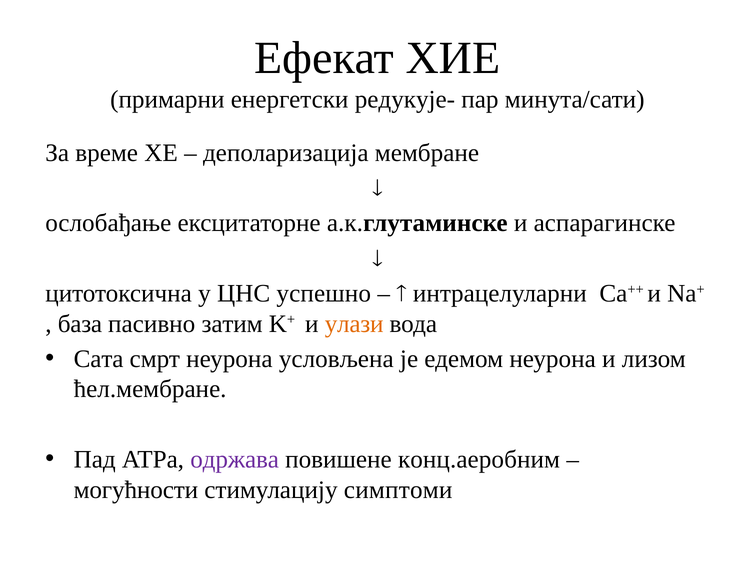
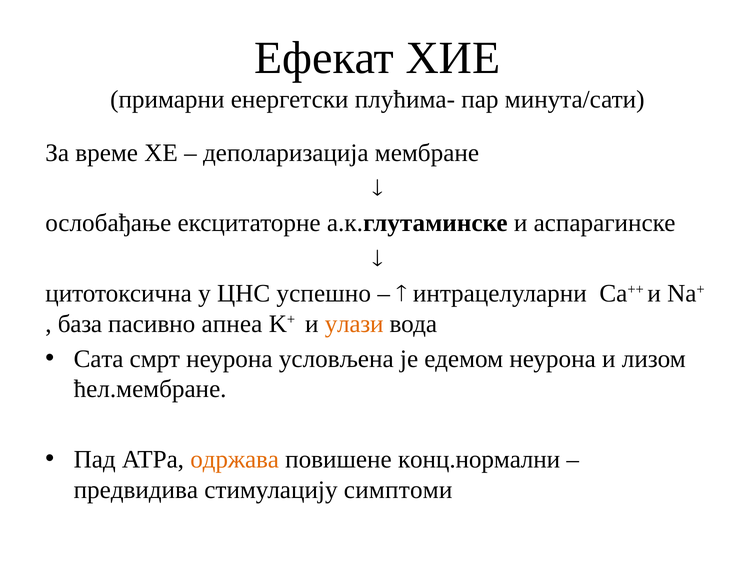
редукује-: редукује- -> плућима- (405, 99)
затим: затим -> апнеа (232, 324)
одржава colour: purple -> orange (235, 460)
конц.аеробним: конц.аеробним -> конц.нормални (479, 460)
могућности: могућности -> предвидива (136, 490)
